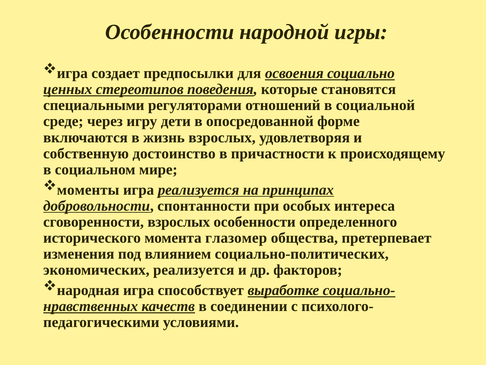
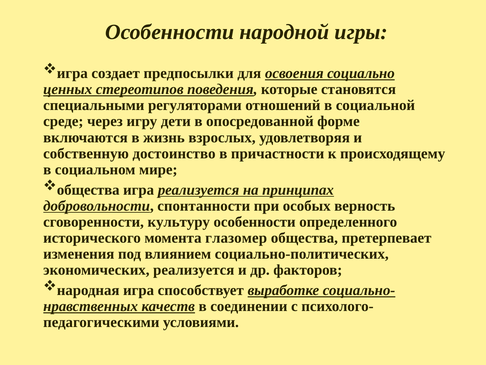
моменты: моменты -> общества (88, 190)
интереса: интереса -> верность (365, 206)
сговоренности взрослых: взрослых -> культуру (179, 222)
